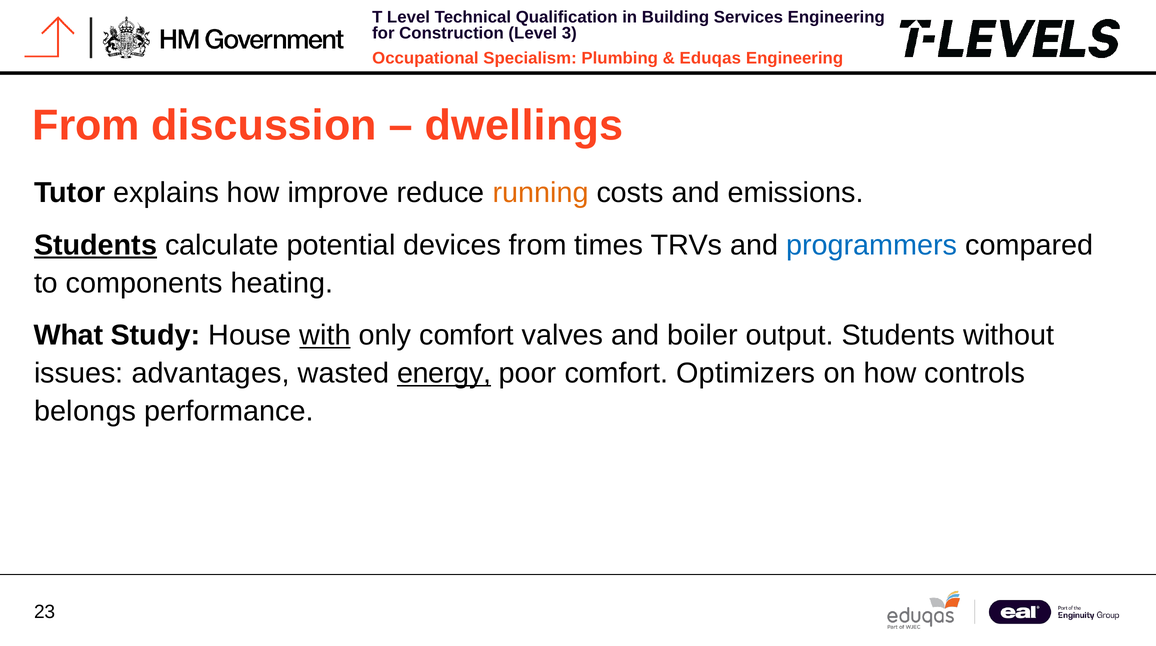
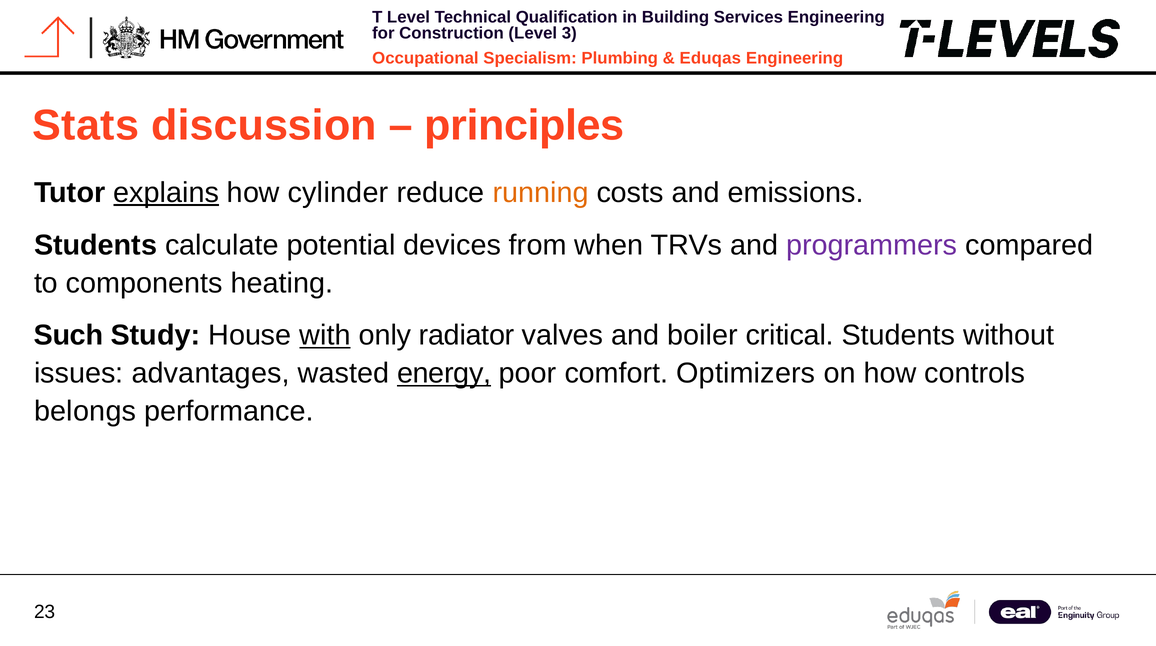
From: From -> Stats (86, 125)
dwellings: dwellings -> principles (524, 125)
explains underline: none -> present (166, 193)
improve: improve -> cylinder (338, 193)
Students underline: present -> none (96, 245)
times: times -> when (609, 245)
programmers colour: blue -> purple (872, 245)
What: What -> Such (68, 335)
only comfort: comfort -> radiator (467, 335)
output: output -> critical (790, 335)
